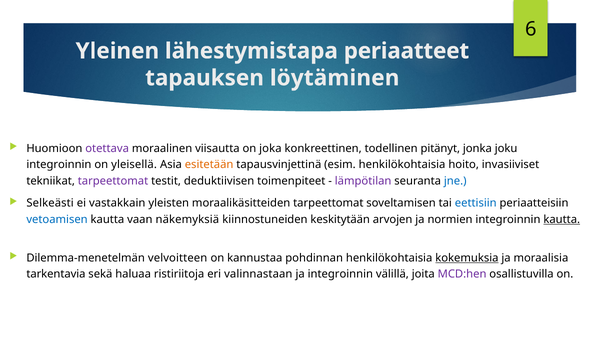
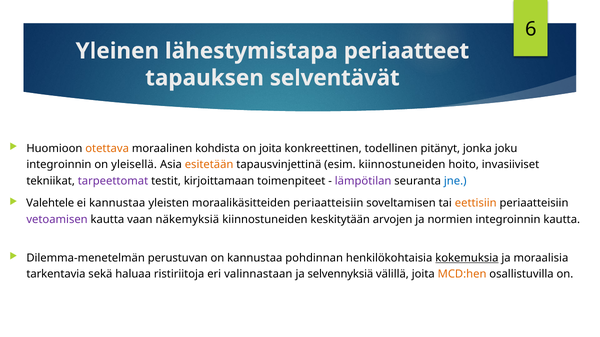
löytäminen: löytäminen -> selventävät (335, 78)
otettava colour: purple -> orange (107, 149)
viisautta: viisautta -> kohdista (217, 149)
on joka: joka -> joita (270, 149)
esim henkilökohtaisia: henkilökohtaisia -> kiinnostuneiden (402, 165)
deduktiivisen: deduktiivisen -> kirjoittamaan (219, 181)
Selkeästi: Selkeästi -> Valehtele (50, 204)
ei vastakkain: vastakkain -> kannustaa (117, 204)
moraalikäsitteiden tarpeettomat: tarpeettomat -> periaatteisiin (328, 204)
eettisiin colour: blue -> orange (476, 204)
vetoamisen colour: blue -> purple (57, 220)
kautta underline: present -> none (562, 220)
velvoitteen: velvoitteen -> perustuvan (178, 258)
ja integroinnin: integroinnin -> selvennyksiä (340, 275)
MCD:hen colour: purple -> orange (462, 275)
